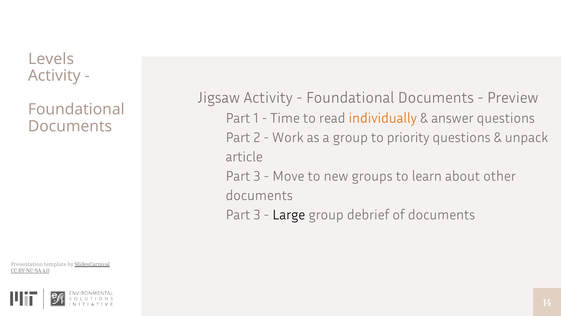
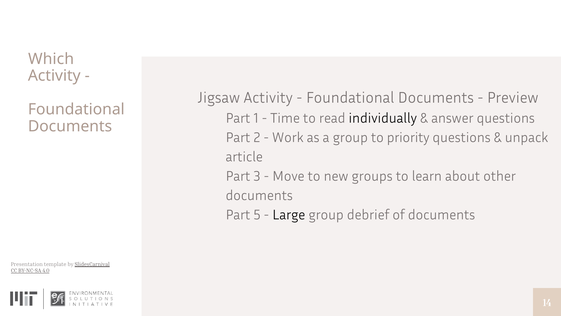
Levels: Levels -> Which (51, 59)
individually colour: orange -> black (383, 118)
3: 3 -> 5 (257, 215)
